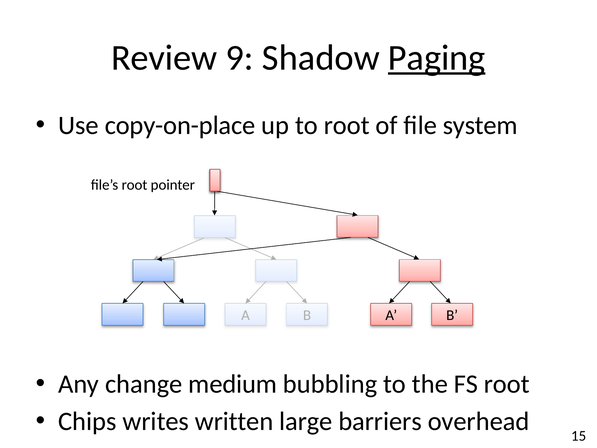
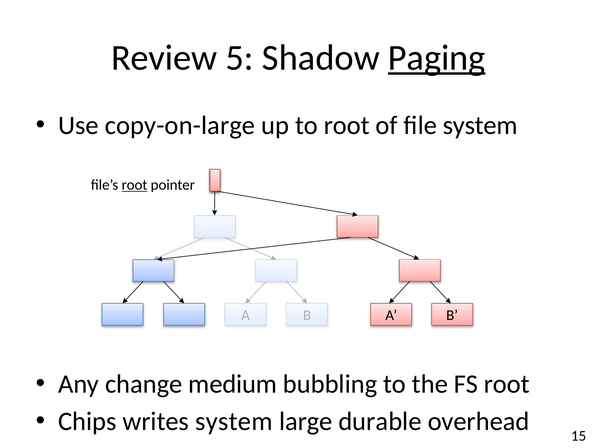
9: 9 -> 5 (240, 58)
copy-on-place: copy-on-place -> copy-on-large (180, 125)
root underline: none -> present (134, 185)
writes written: written -> system (234, 421)
barriers: barriers -> durable (380, 421)
